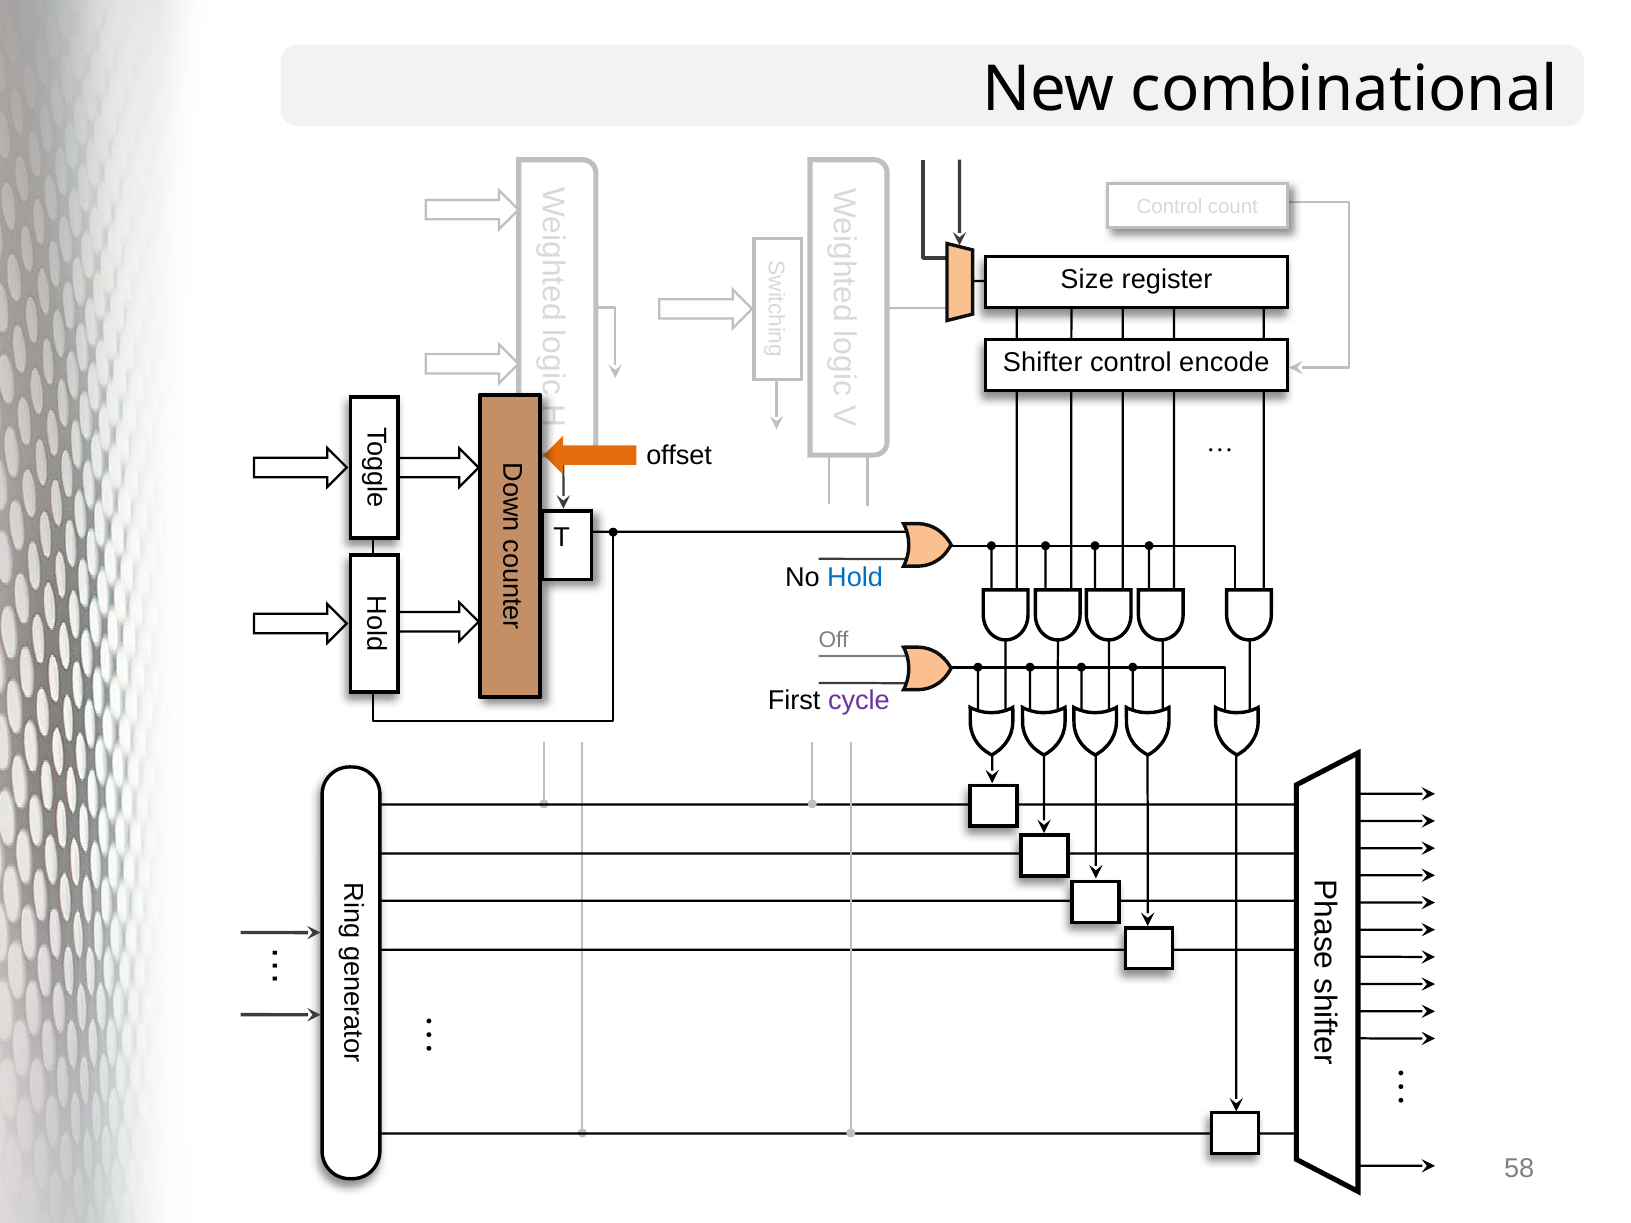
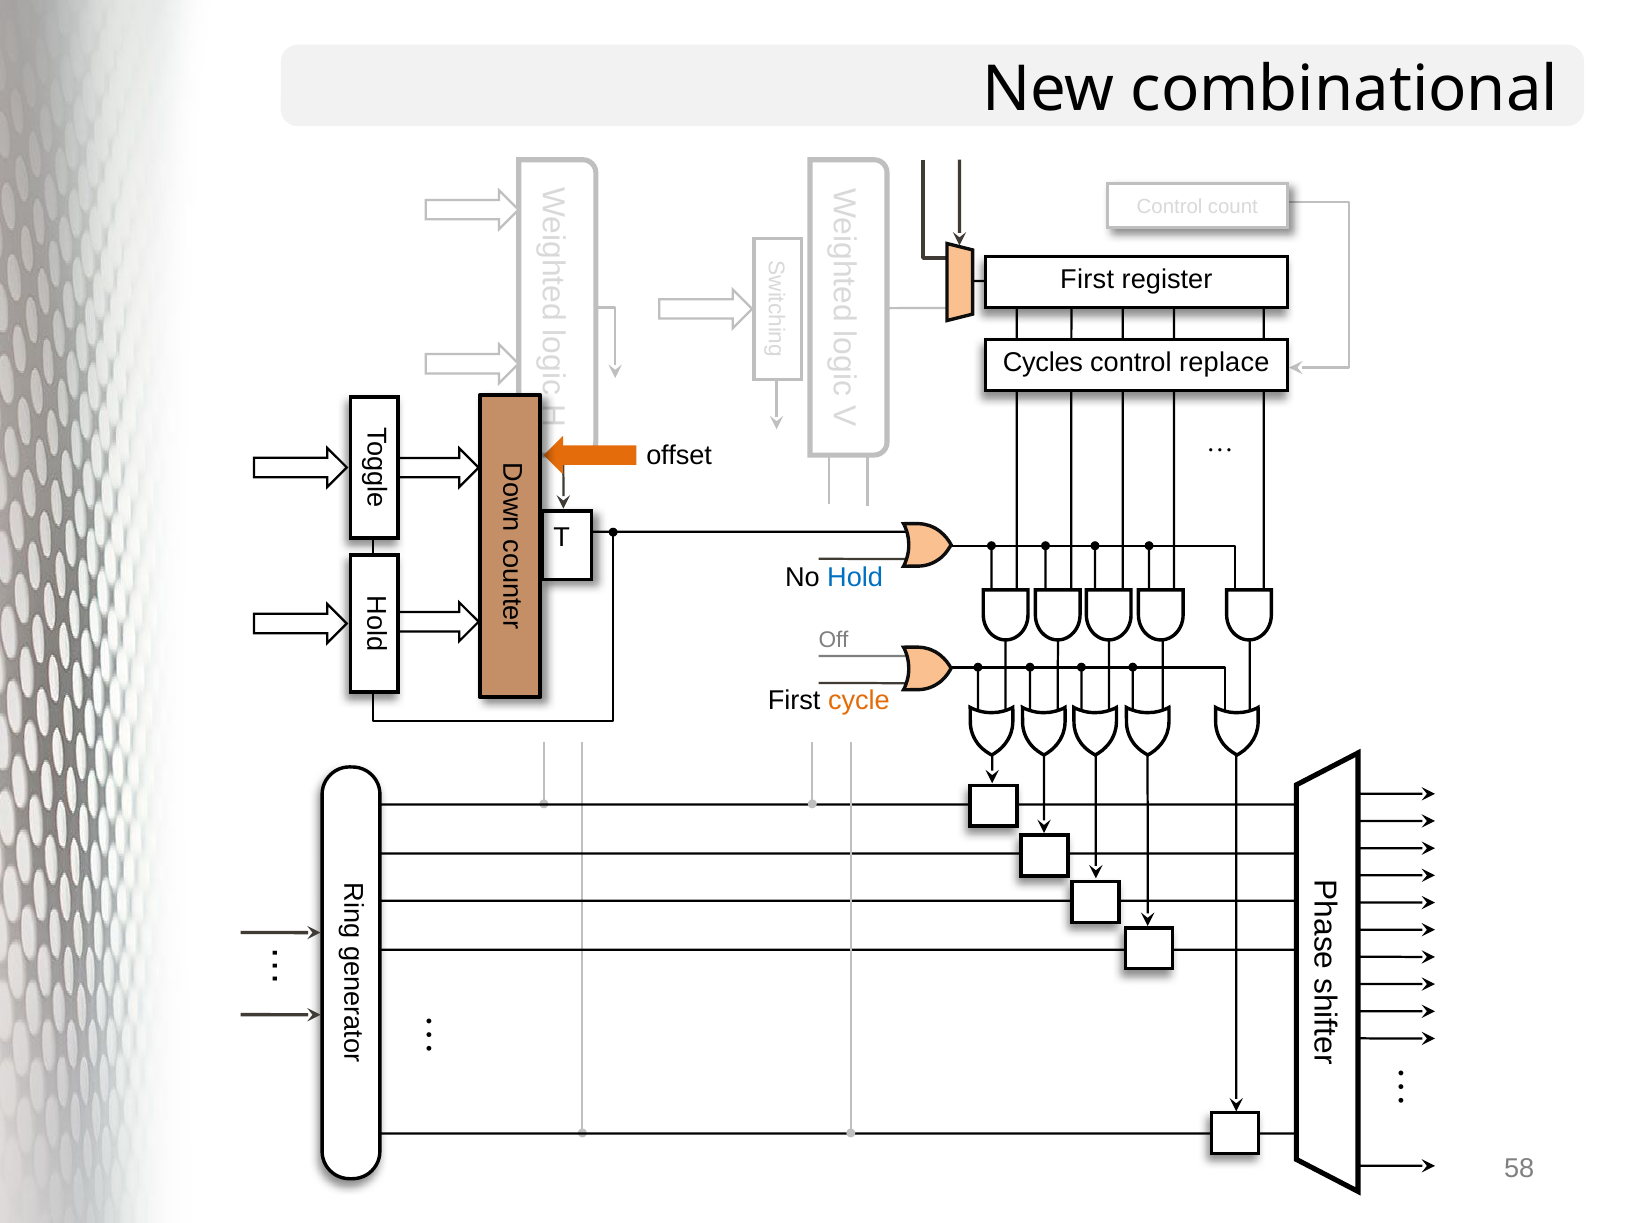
Size: Size -> First (1087, 280)
Shifter: Shifter -> Cycles (1043, 363)
encode: encode -> replace (1224, 363)
cycle colour: purple -> orange (859, 701)
